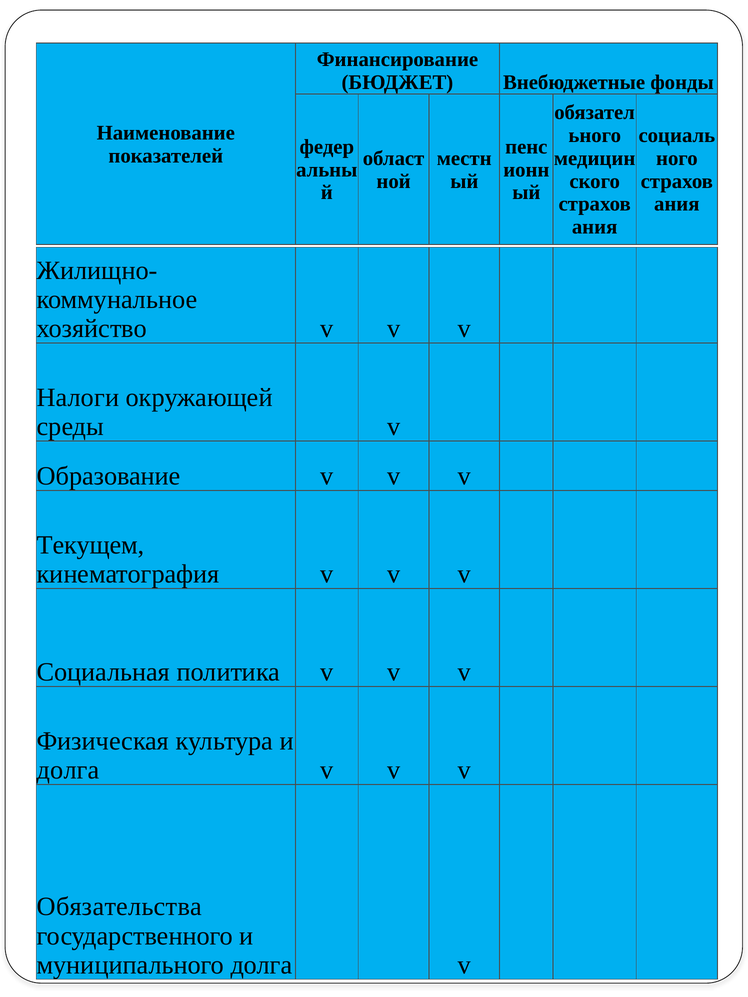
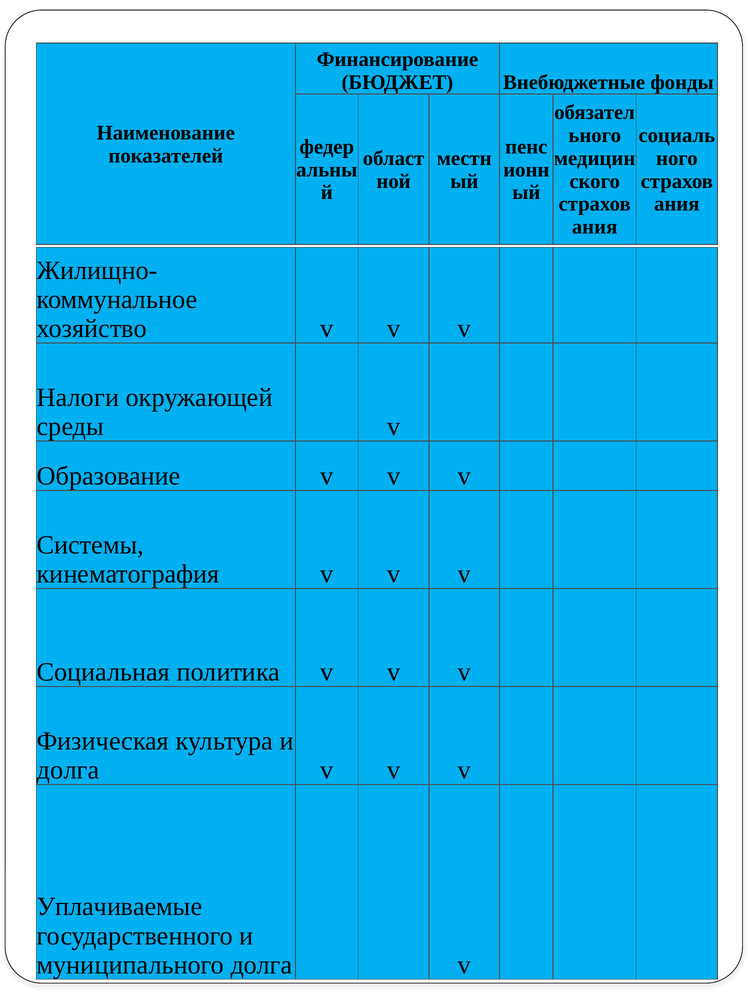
Текущем: Текущем -> Системы (90, 545)
Обязательства: Обязательства -> Уплачиваемые (119, 907)
